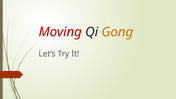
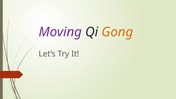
Moving colour: red -> purple (60, 32)
